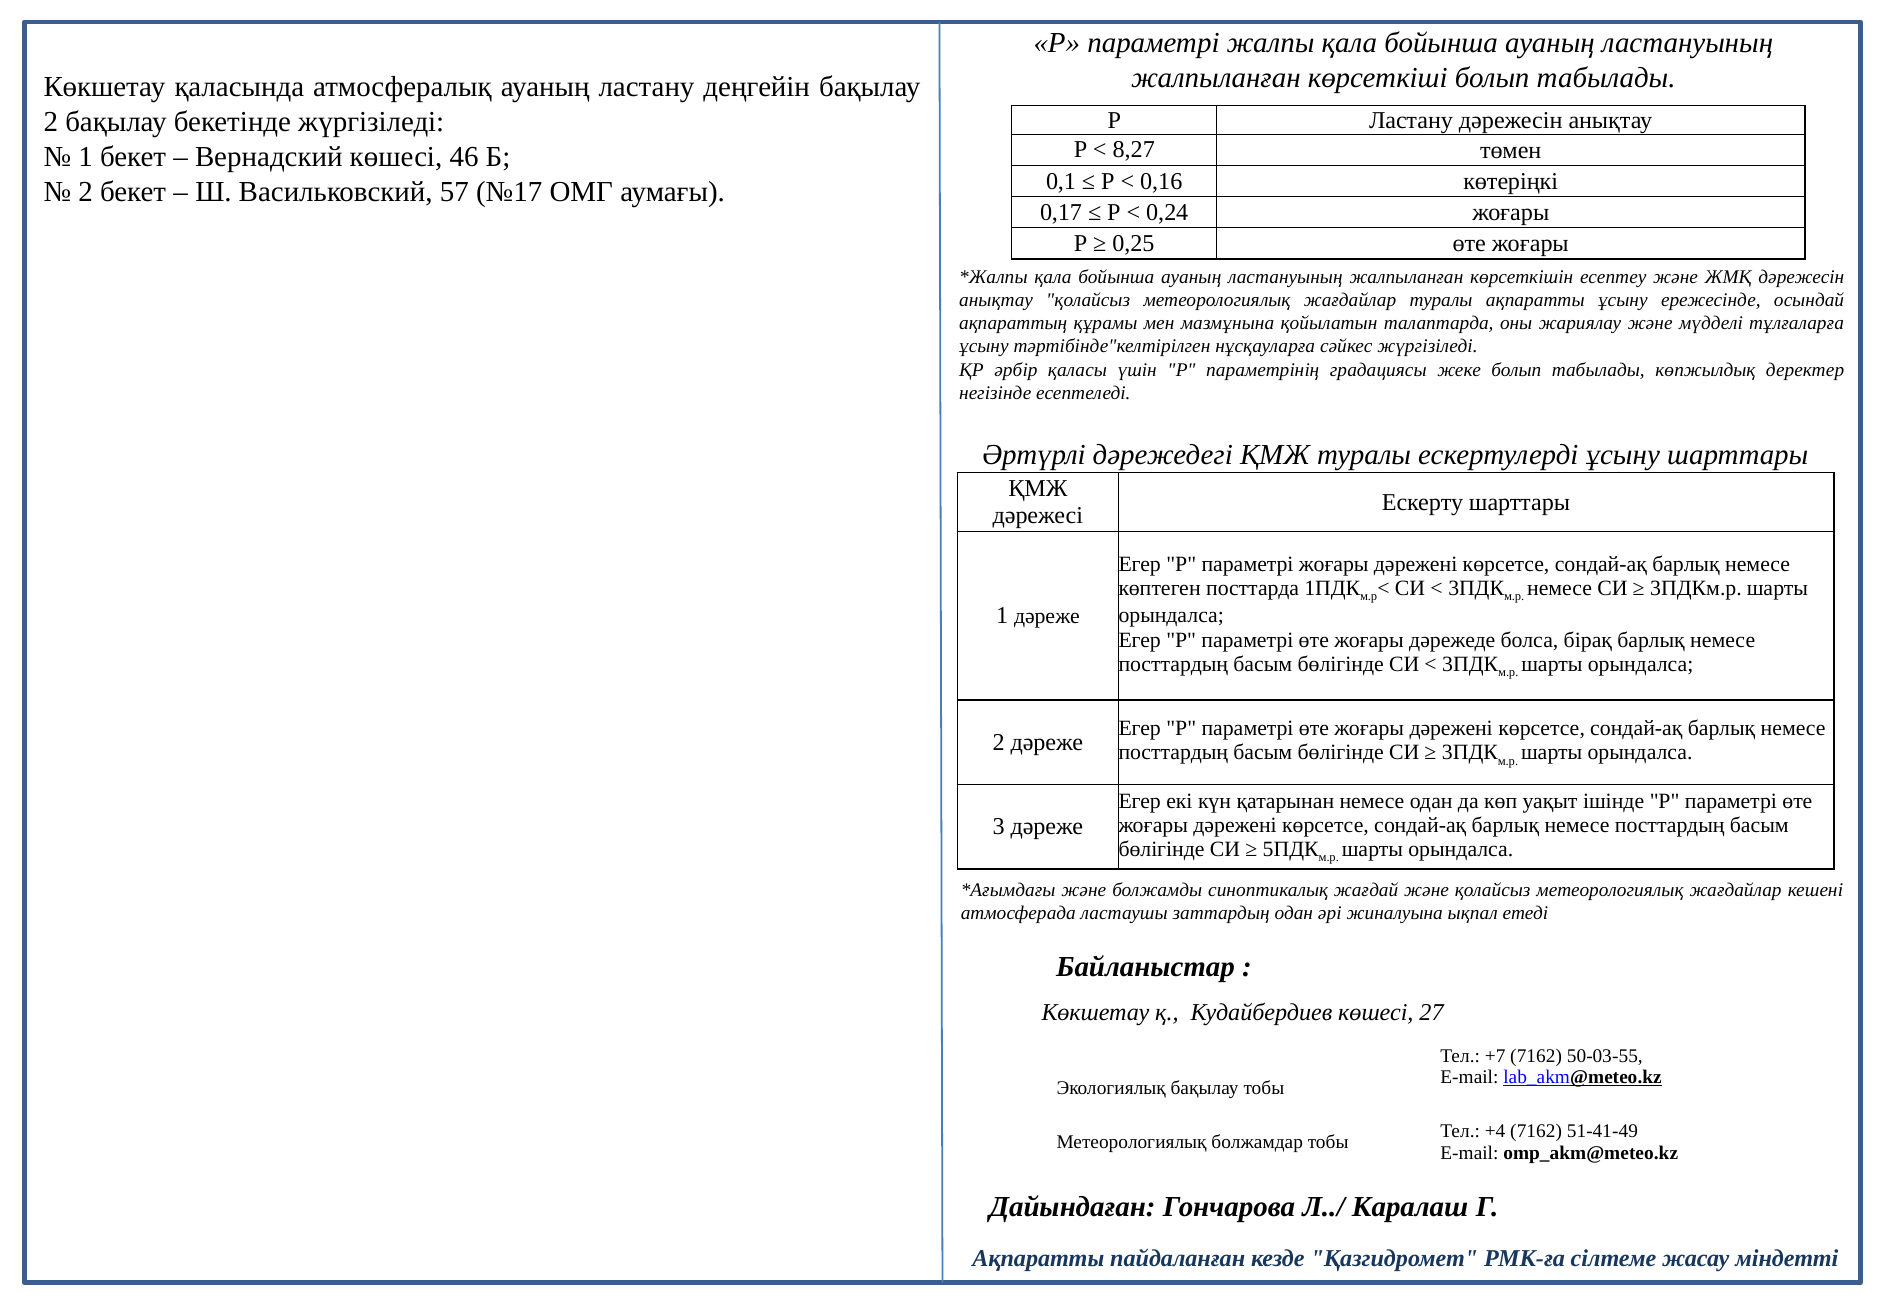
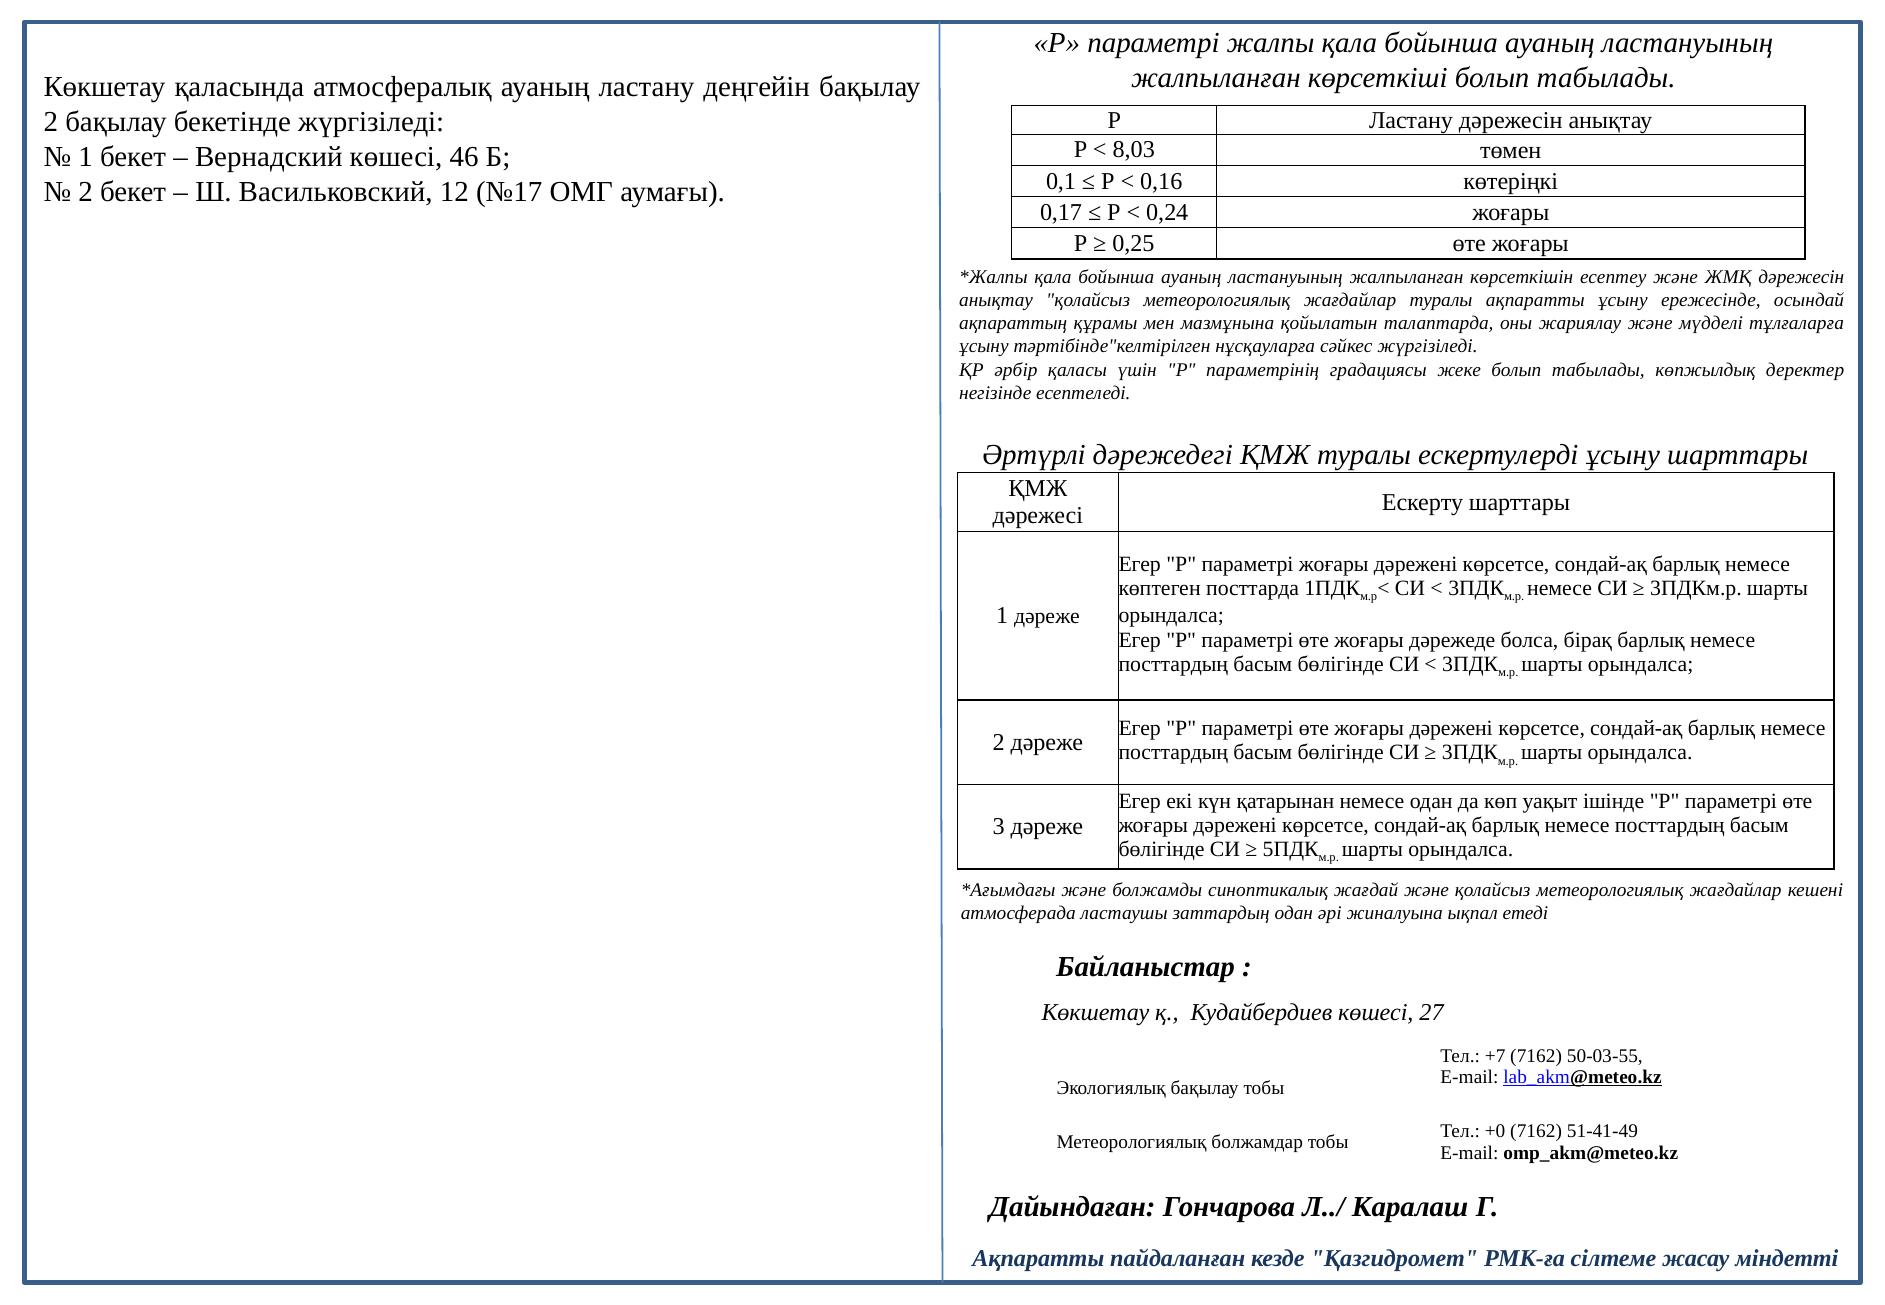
8,27: 8,27 -> 8,03 (1134, 150)
57: 57 -> 12 (454, 192)
+4: +4 -> +0 (1495, 1131)
